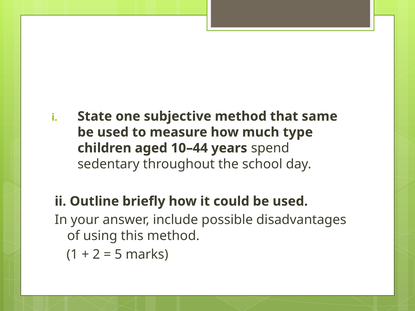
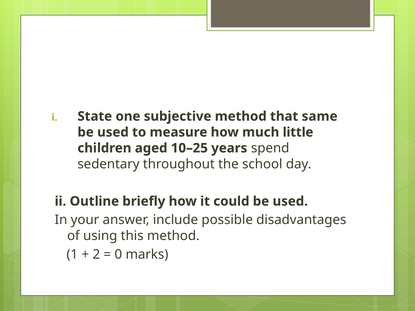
type: type -> little (298, 132)
10–44: 10–44 -> 10–25 (189, 148)
5: 5 -> 0 (118, 255)
